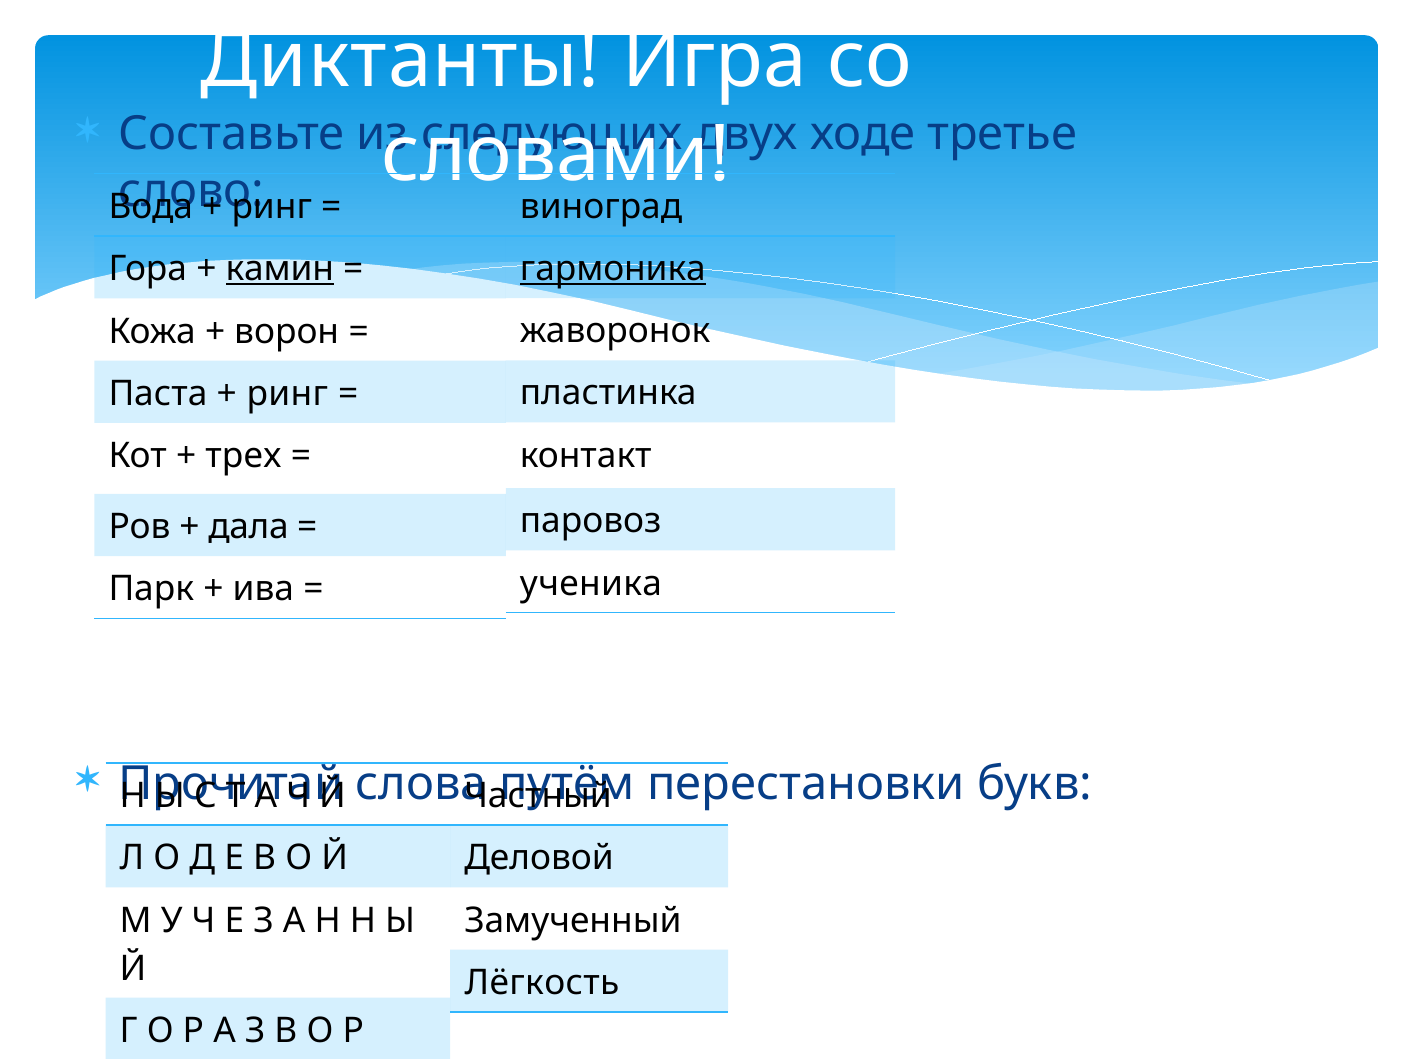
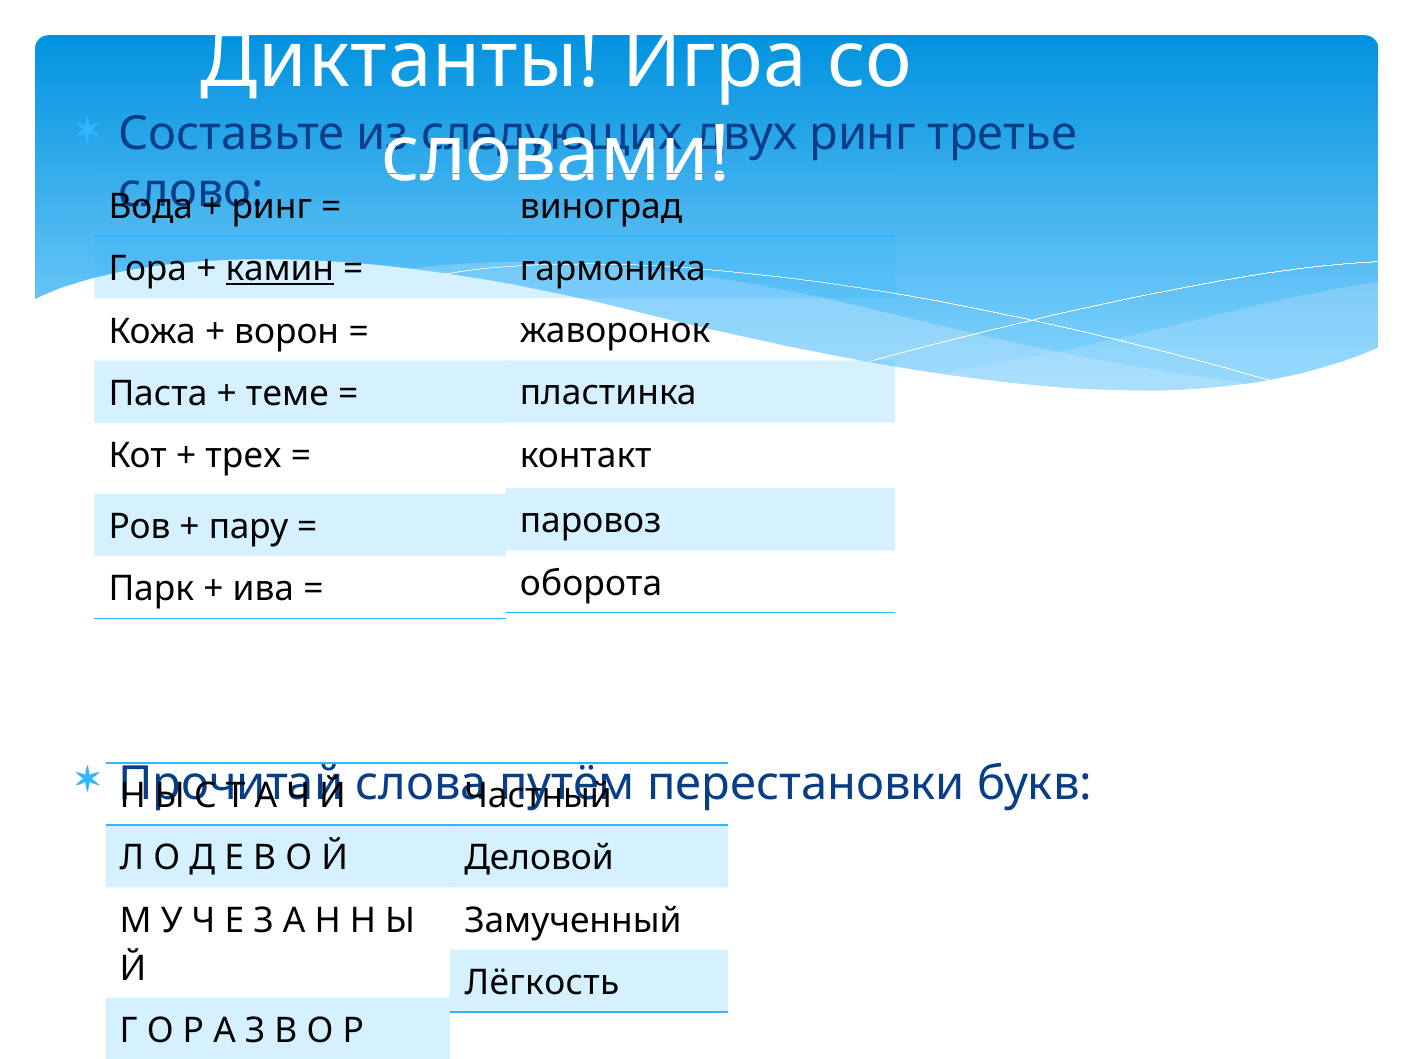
двух ходе: ходе -> ринг (863, 134)
гармоника underline: present -> none (613, 269)
ринг: ринг -> теме (287, 394)
дала: дала -> пару (249, 527)
ученика: ученика -> оборота (591, 583)
